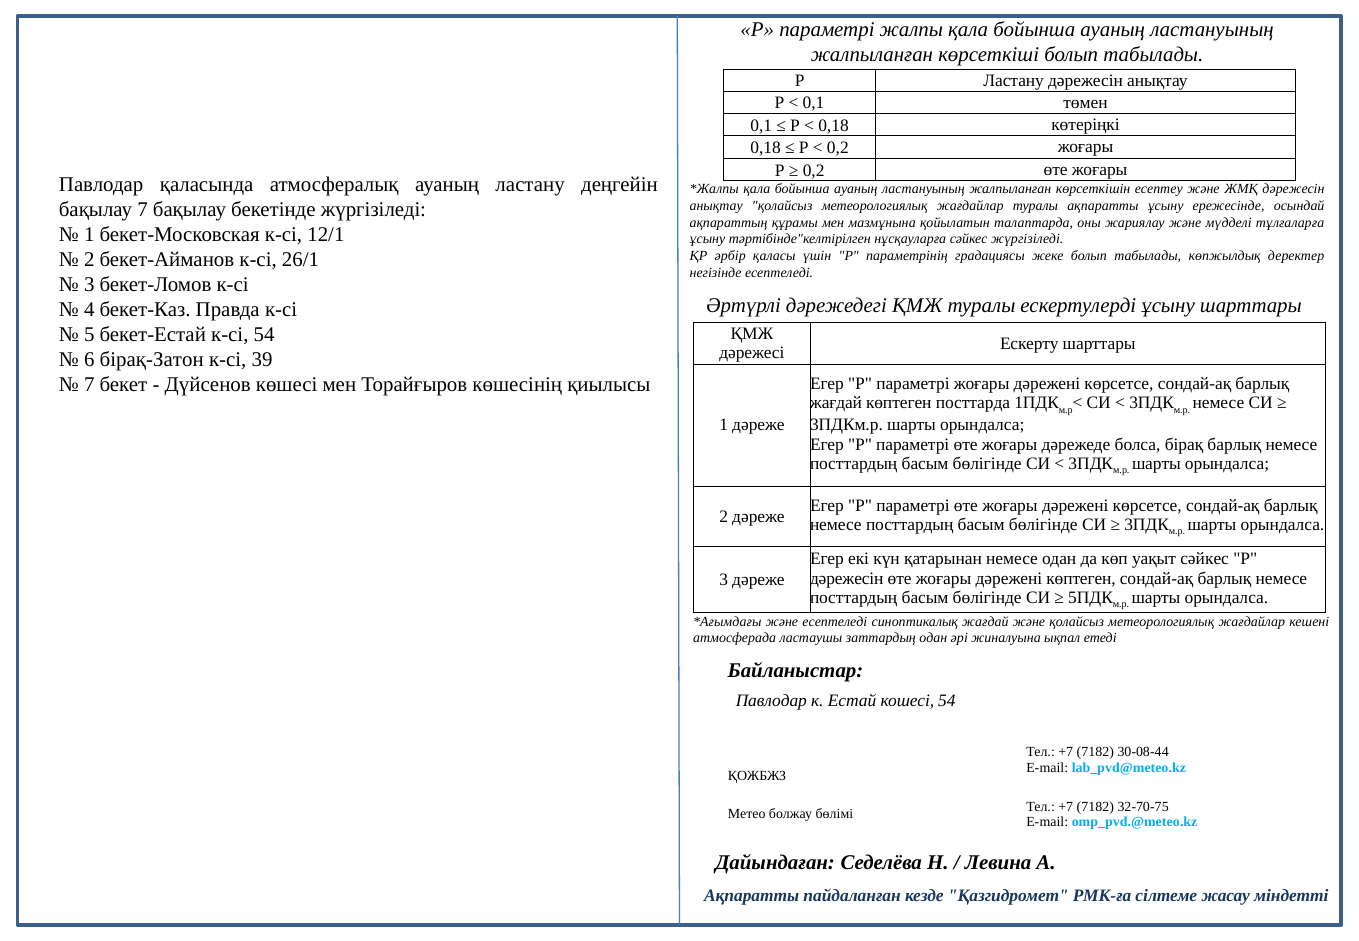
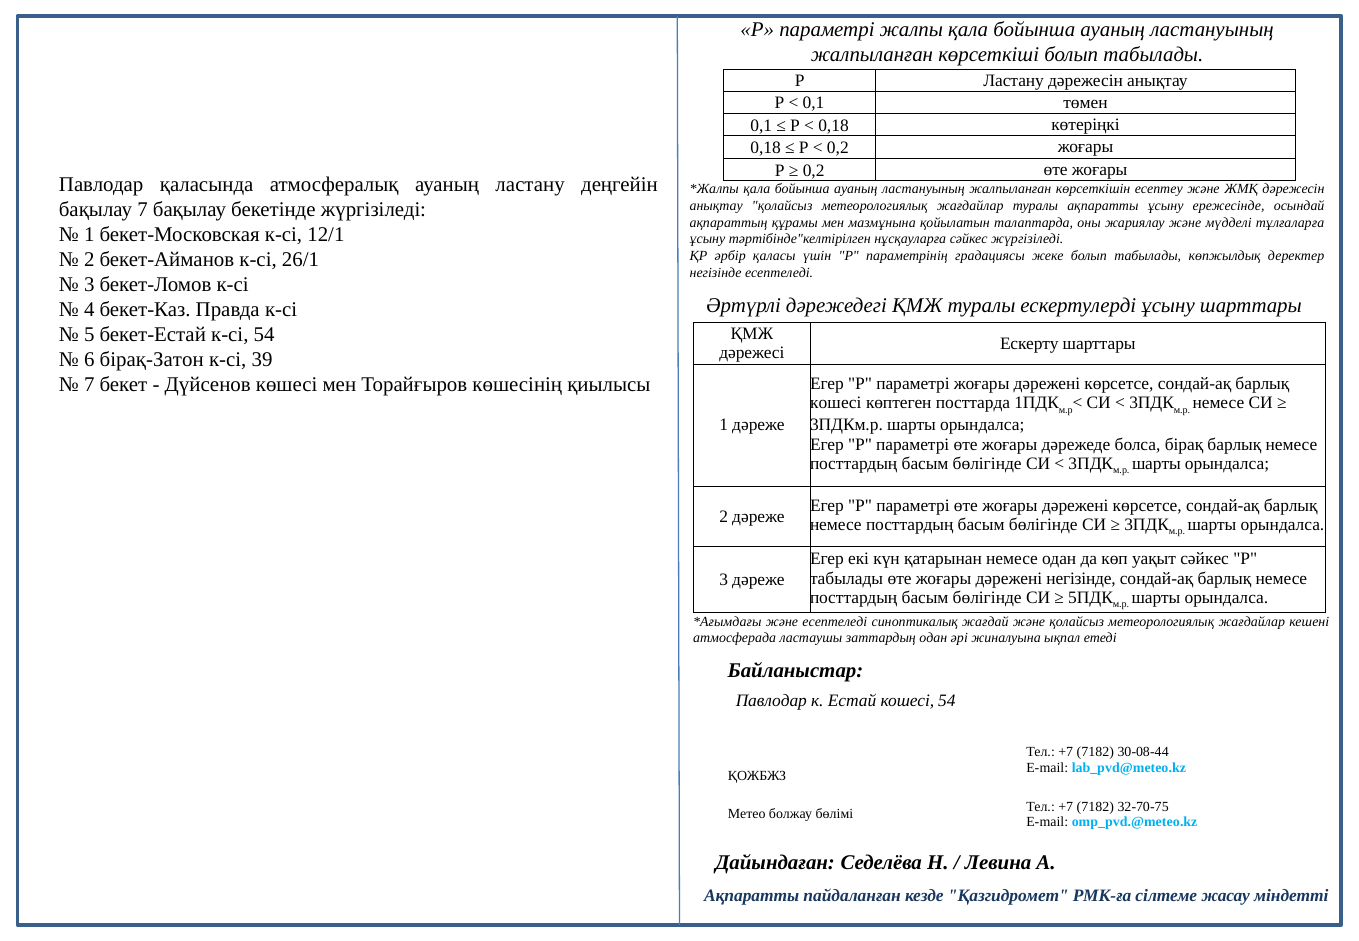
жағдай: жағдай -> кошесi (836, 403)
дәрежесін: дәрежесін -> табылады (847, 578)
дәрежені көптеген: көптеген -> негізінде (1081, 578)
